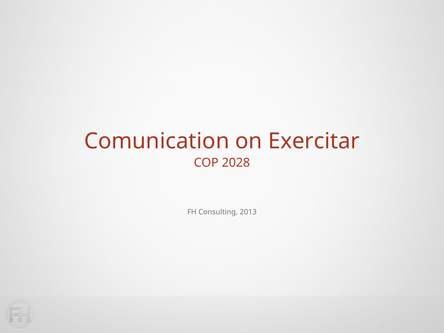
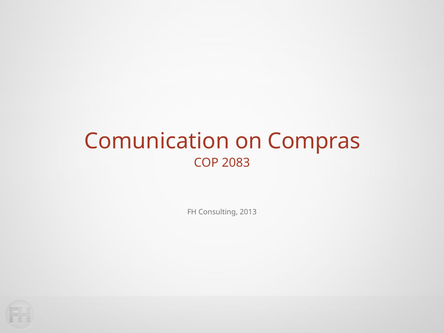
Exercitar: Exercitar -> Compras (314, 141)
2028: 2028 -> 2083 (236, 163)
